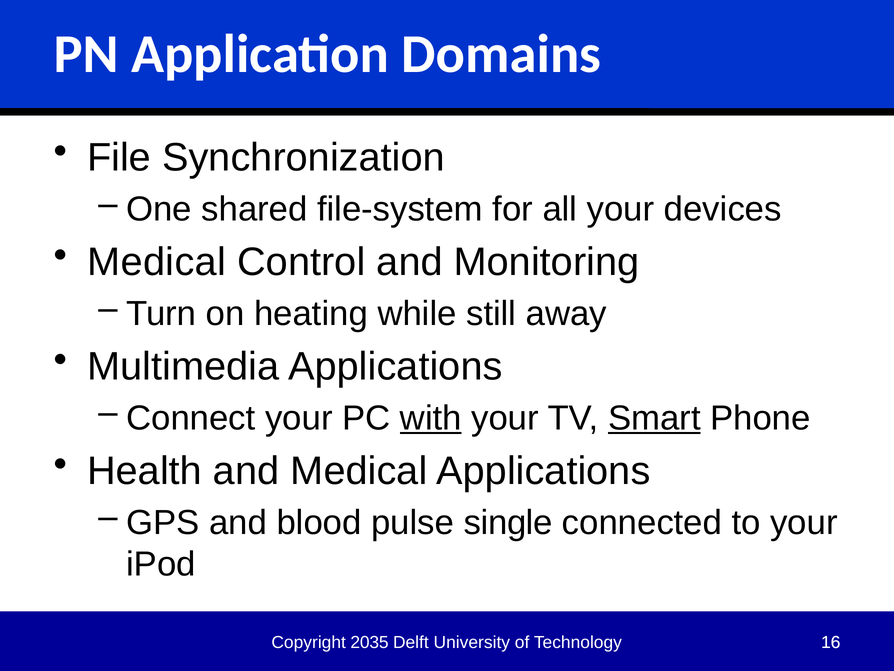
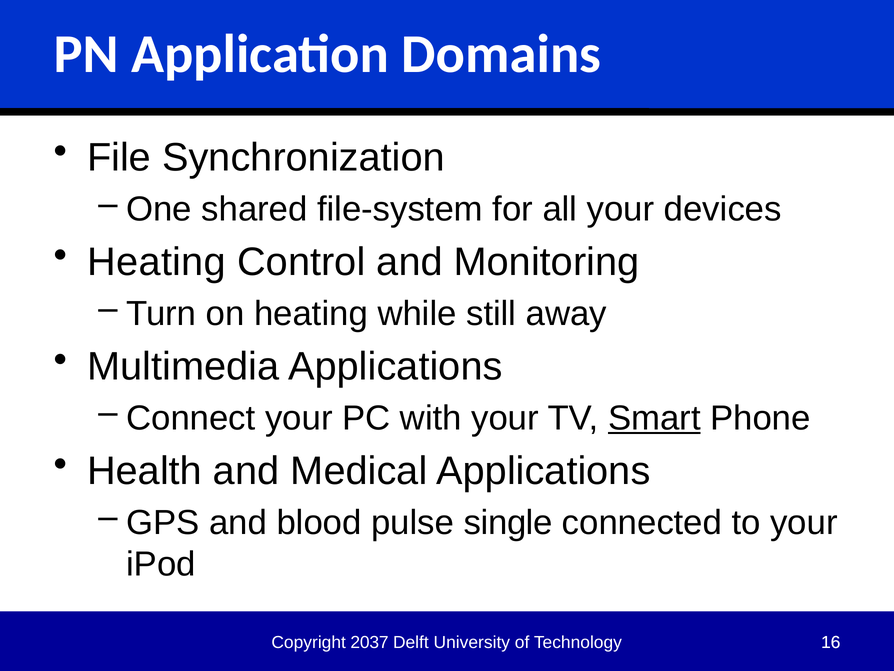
Medical: Medical -> Heating (157, 262)
with underline: present -> none (431, 418)
2035: 2035 -> 2037 (370, 642)
